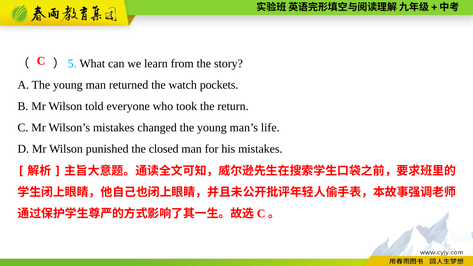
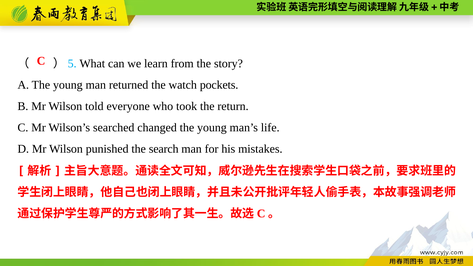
Wilson’s mistakes: mistakes -> searched (114, 128)
closed: closed -> search (164, 149)
